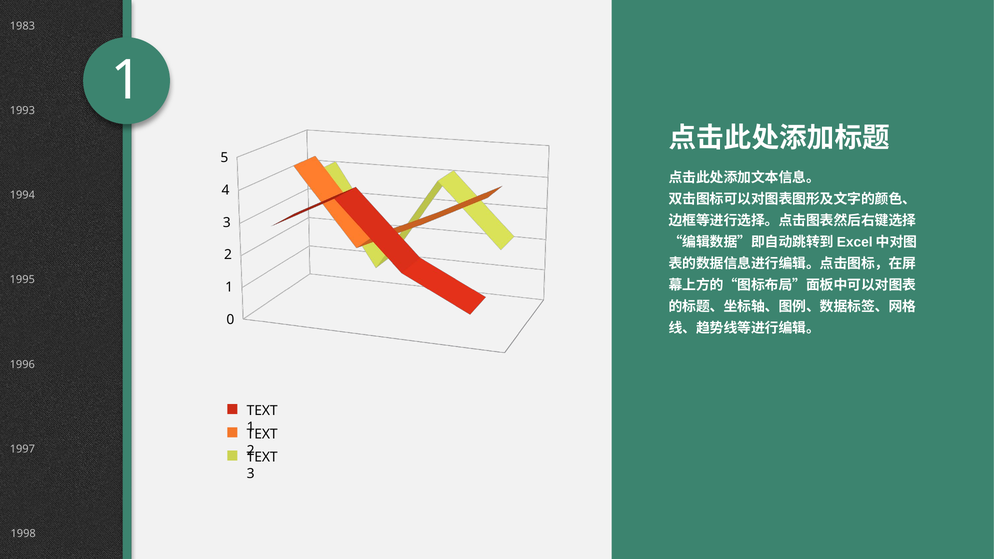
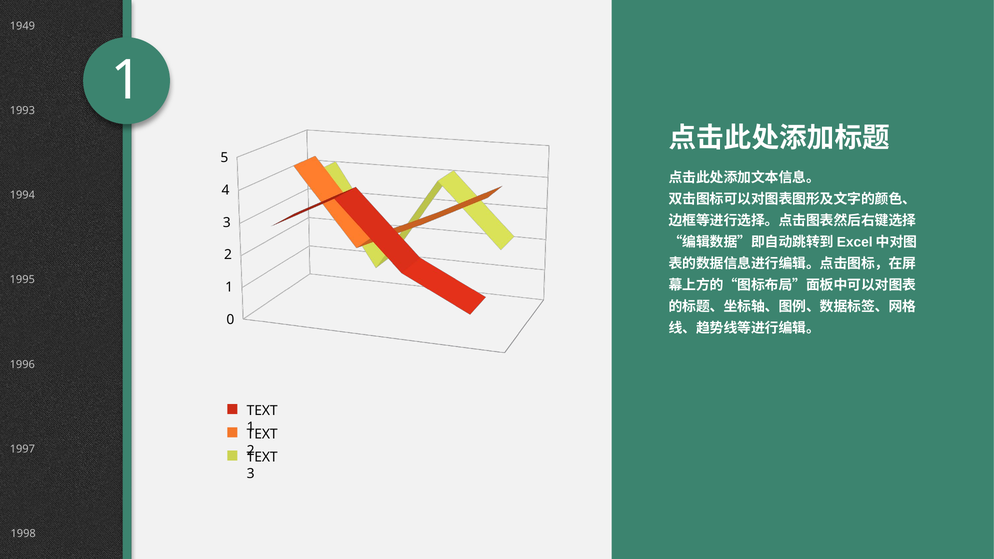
1983: 1983 -> 1949 (22, 26)
